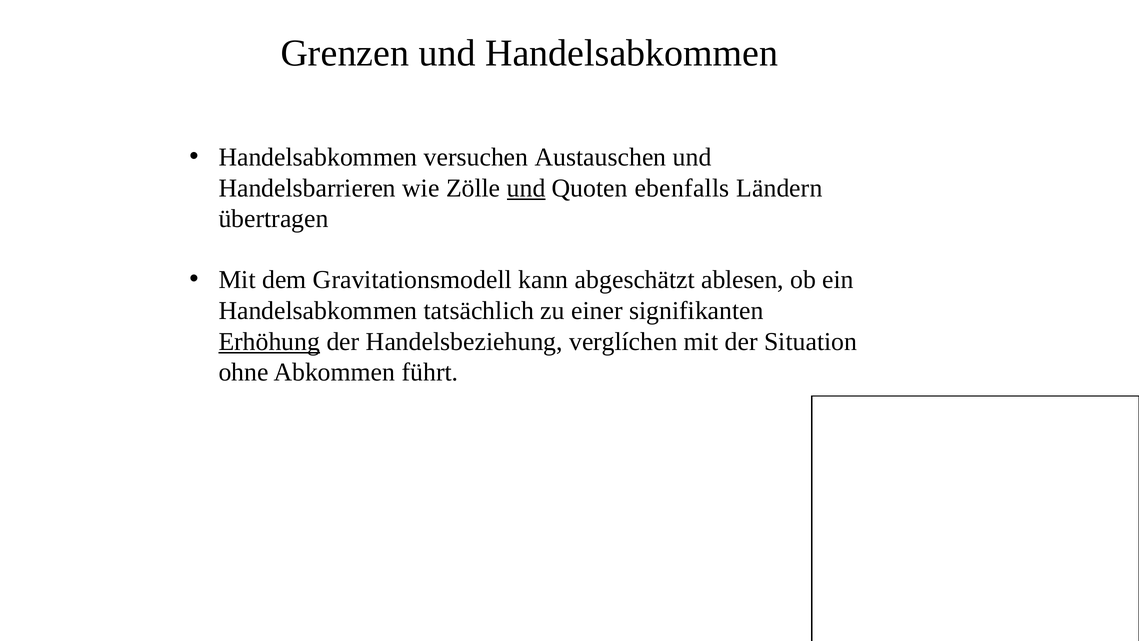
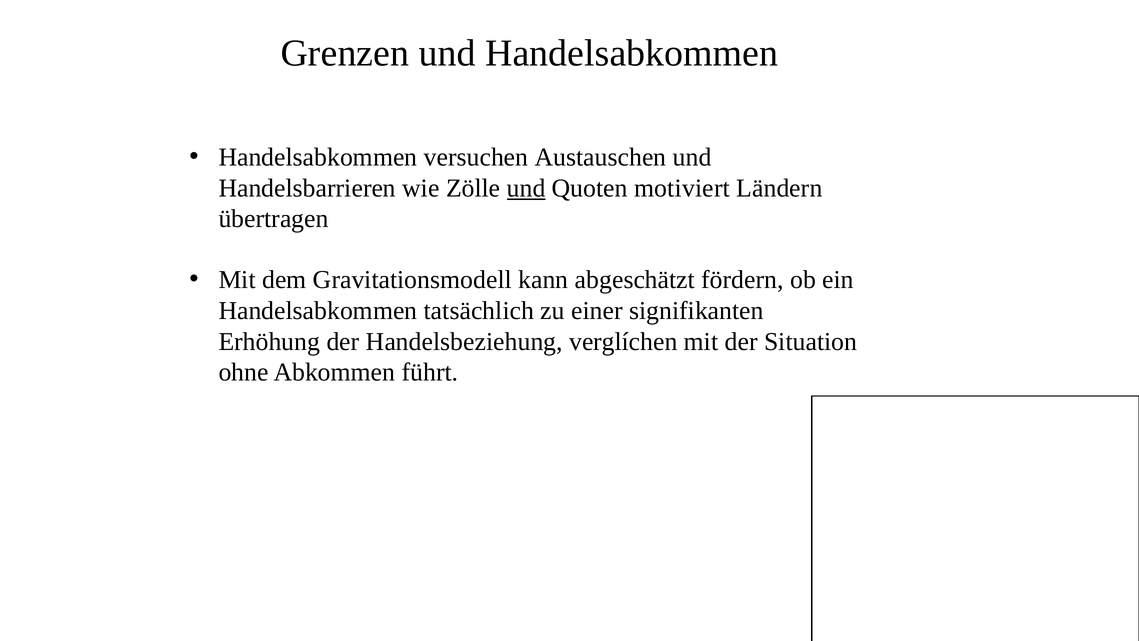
ebenfalls: ebenfalls -> motiviert (682, 188)
ablesen: ablesen -> fördern (743, 280)
Erhöhung underline: present -> none (269, 341)
